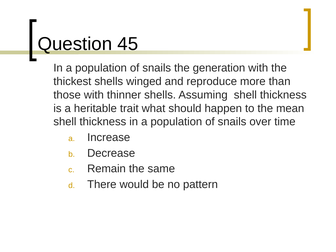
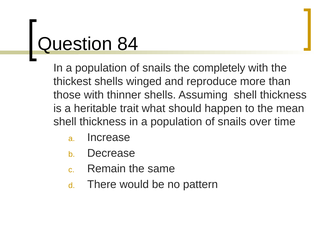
45: 45 -> 84 (128, 44)
generation: generation -> completely (219, 68)
